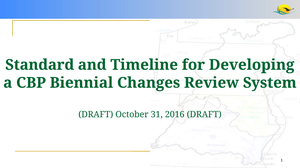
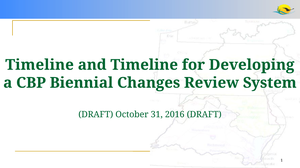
Standard: Standard -> Timeline (40, 65)
